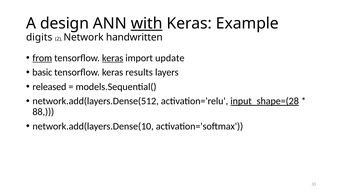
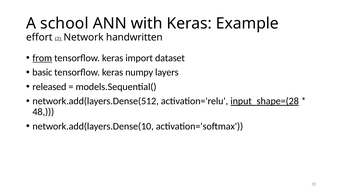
design: design -> school (64, 23)
with underline: present -> none (147, 23)
digits: digits -> effort (39, 37)
keras underline: present -> none (113, 58)
update: update -> dataset (170, 58)
results: results -> numpy (139, 72)
88: 88 -> 48 (43, 112)
